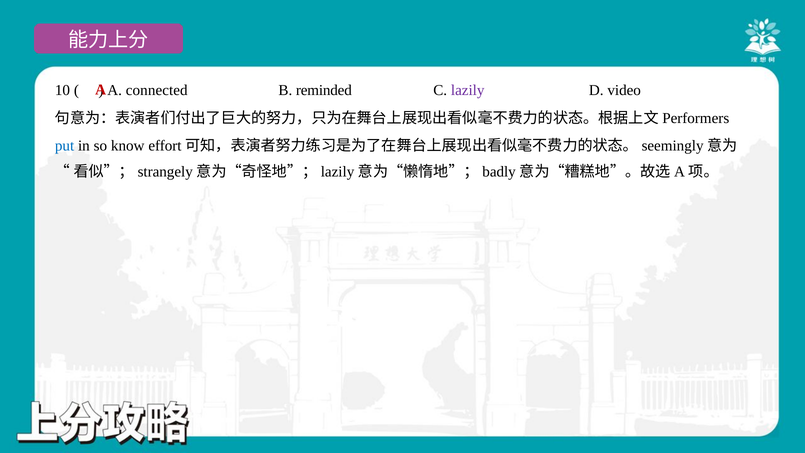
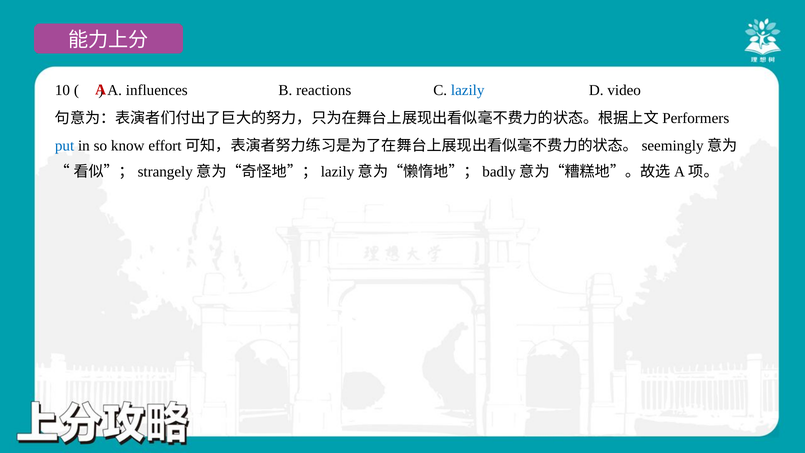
connected: connected -> influences (157, 90)
reminded: reminded -> reactions (324, 90)
lazily colour: purple -> blue (468, 90)
